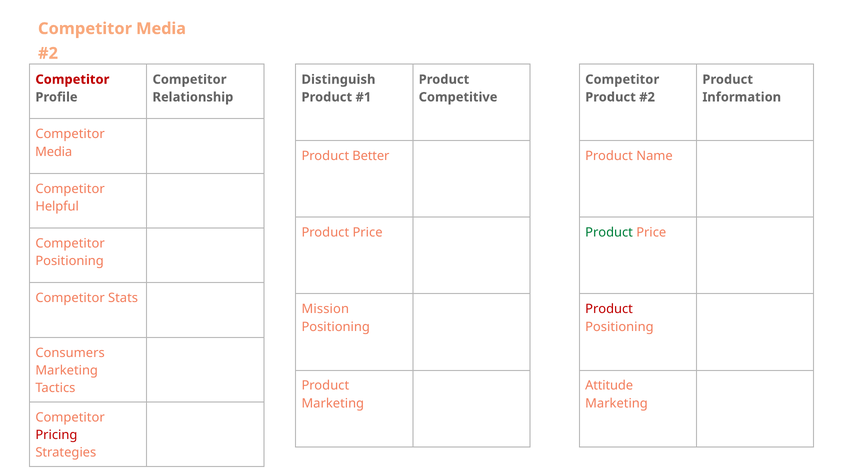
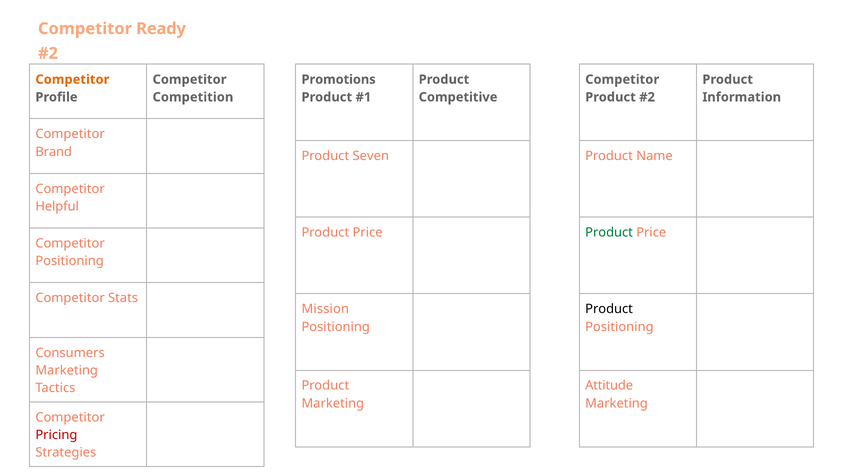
Media: Media -> Ready (161, 29)
Competitor colour: red -> orange (72, 80)
Distinguish: Distinguish -> Promotions (339, 80)
Relationship: Relationship -> Competition (193, 97)
Media: Media -> Brand (54, 152)
Better: Better -> Seven (371, 156)
Product colour: red -> black (609, 309)
